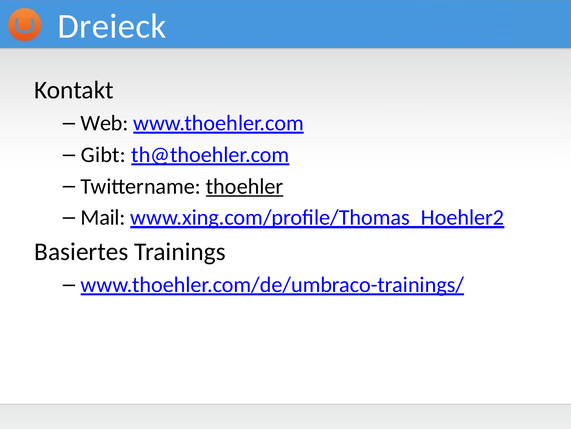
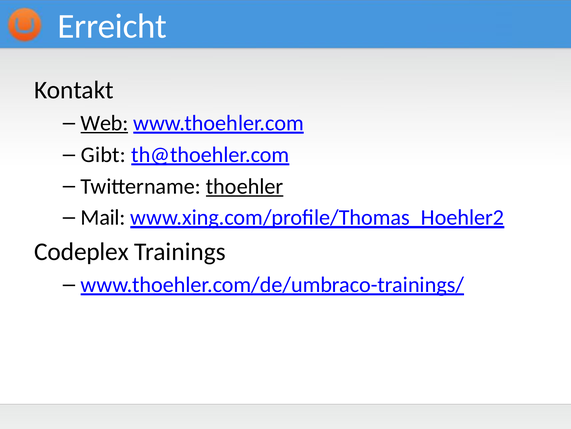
Dreieck: Dreieck -> Erreicht (112, 26)
Web underline: none -> present (105, 123)
Basiertes: Basiertes -> Codeplex (81, 251)
